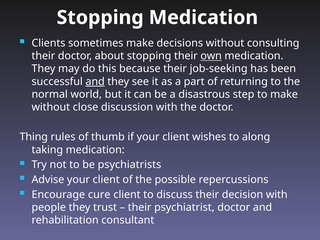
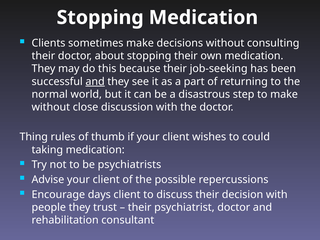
own underline: present -> none (211, 56)
along: along -> could (256, 137)
cure: cure -> days (99, 195)
